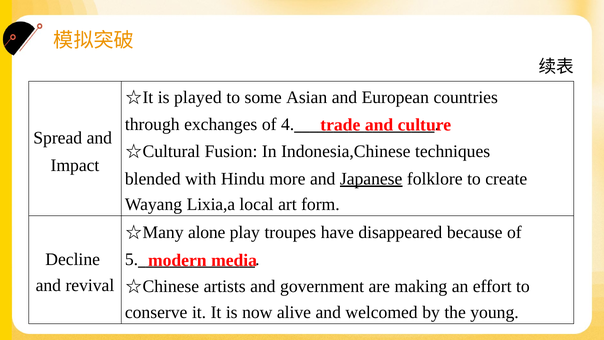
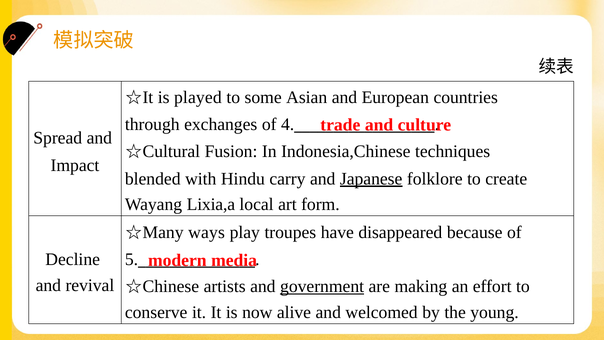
more: more -> carry (287, 179)
alone: alone -> ways (207, 232)
government underline: none -> present (322, 286)
